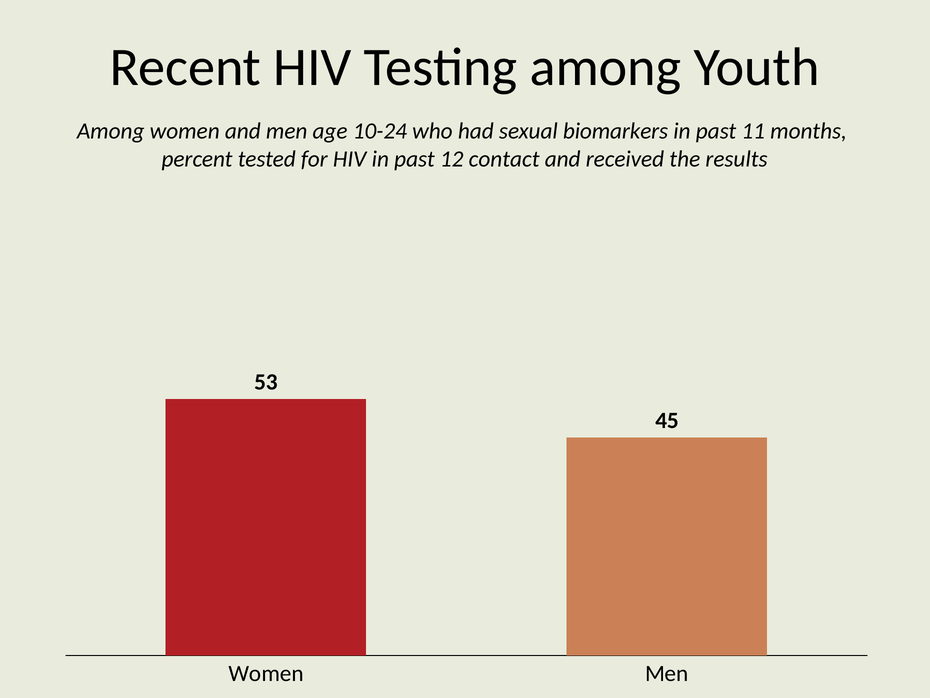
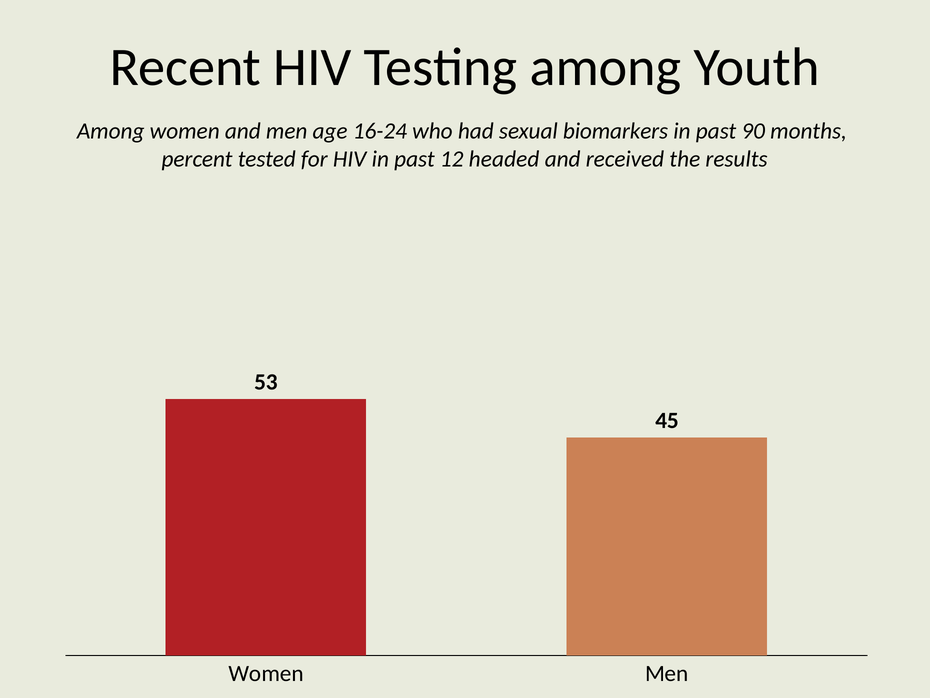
10-24: 10-24 -> 16-24 (380, 131)
11: 11 -> 90 (753, 131)
contact: contact -> headed (504, 159)
